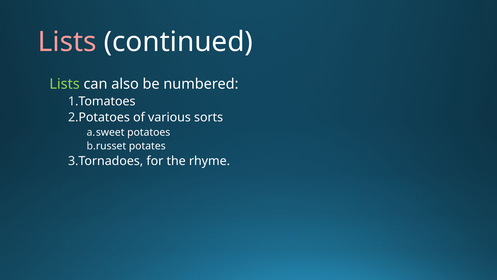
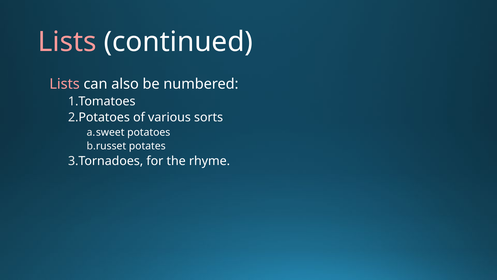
Lists colour: light green -> pink (65, 84)
